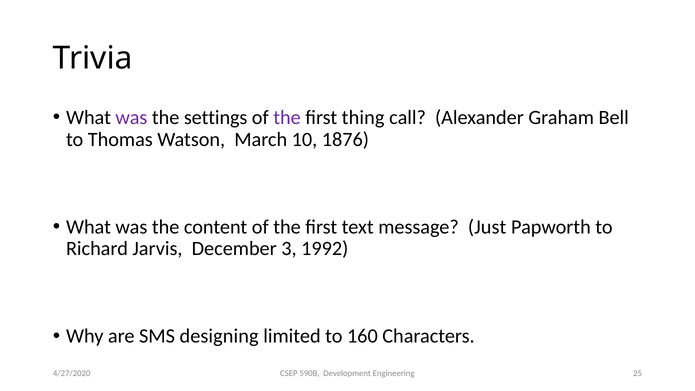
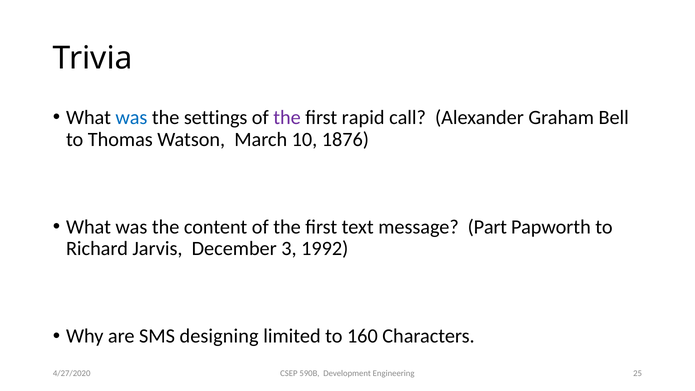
was colour: purple -> blue (131, 118)
thing: thing -> rapid (363, 118)
Just: Just -> Part (487, 227)
